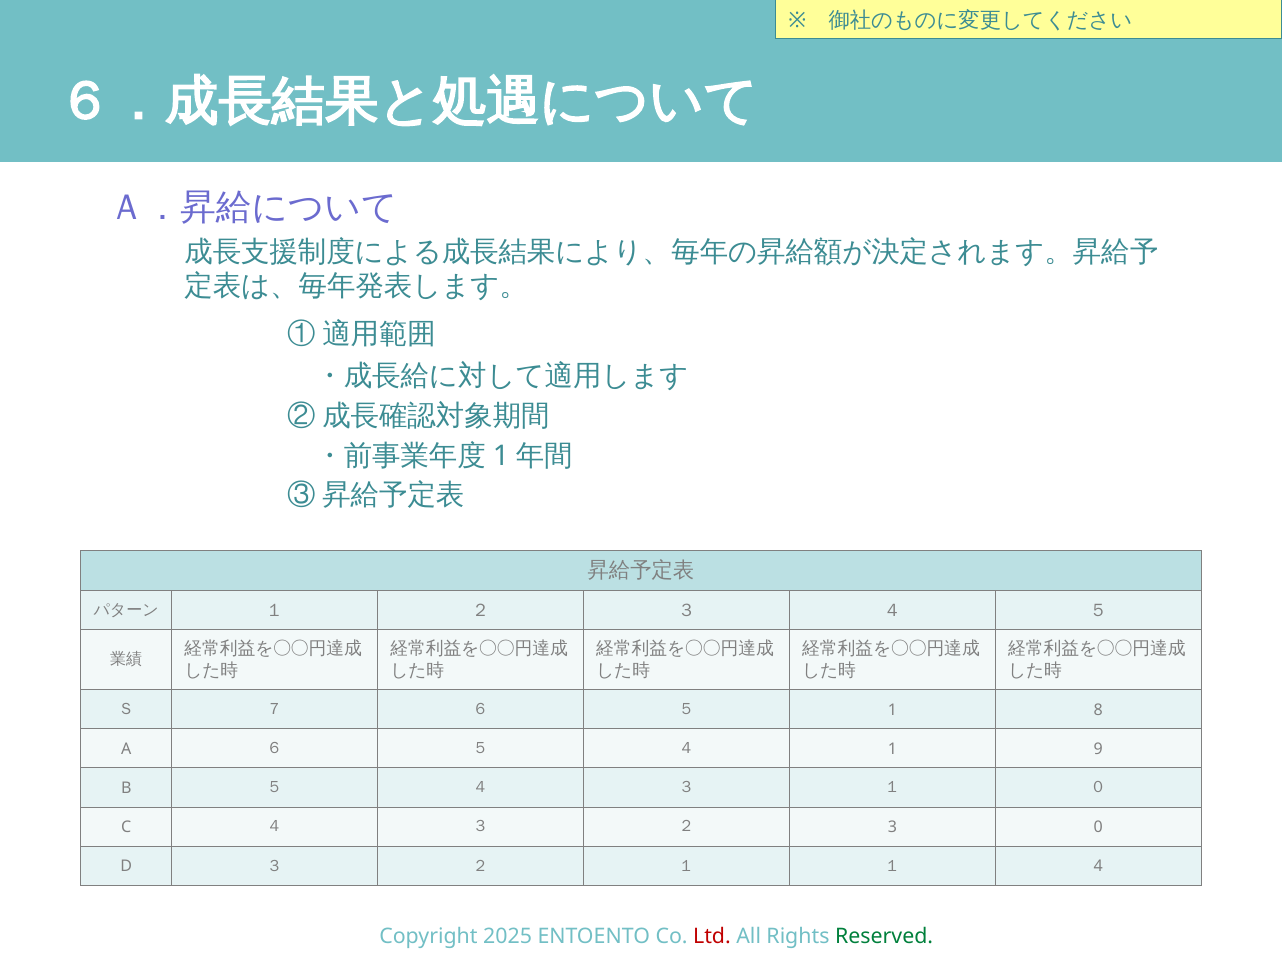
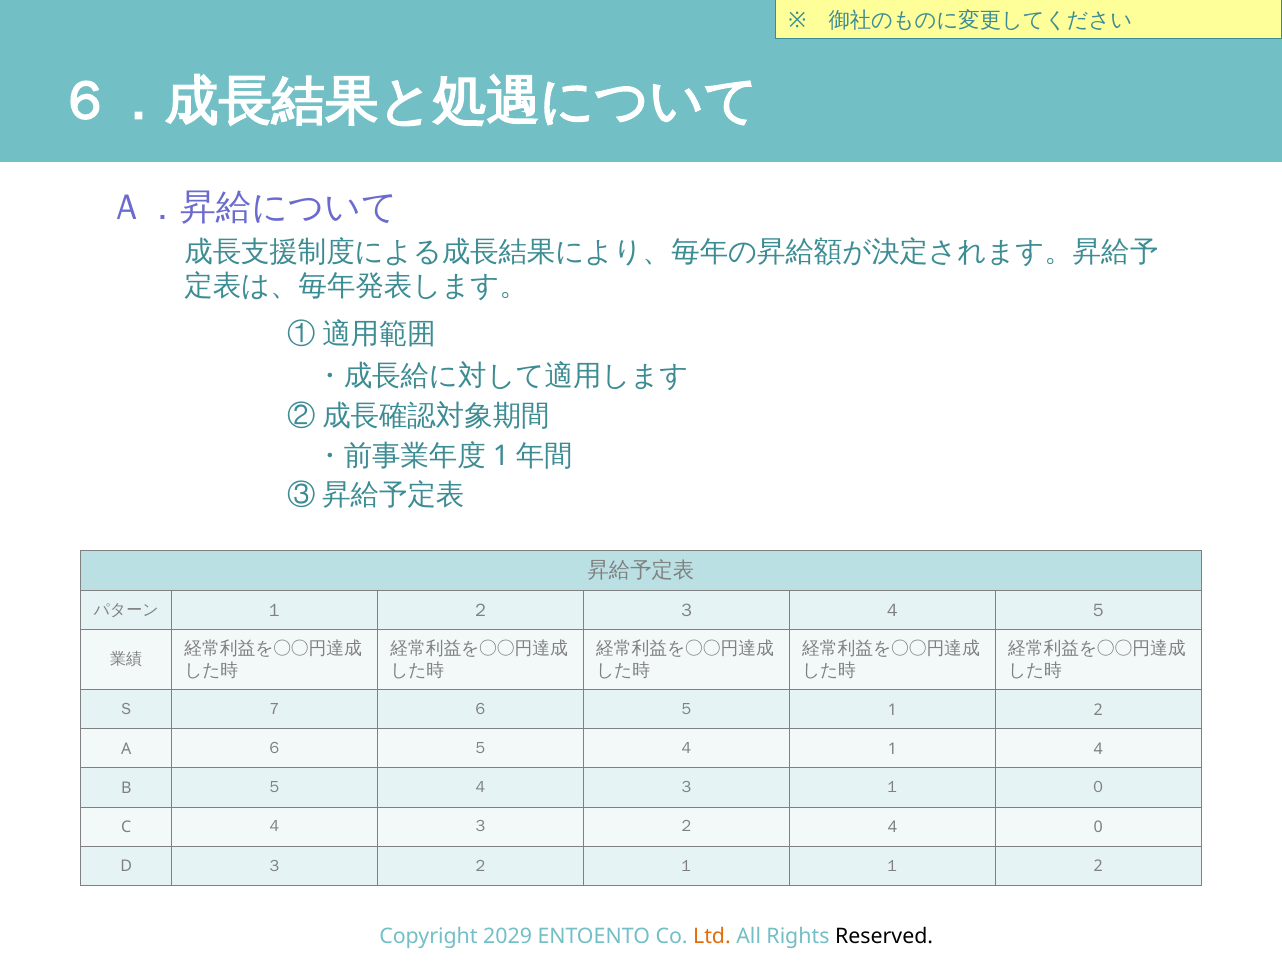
1 8: 8 -> 2 (1098, 709)
1 9: 9 -> 4 (1098, 749)
２ 3: 3 -> 4 (892, 827)
１ 4: 4 -> 2 (1098, 866)
2025: 2025 -> 2029 (508, 935)
Ltd colour: red -> orange (712, 935)
Reserved colour: green -> black (884, 935)
